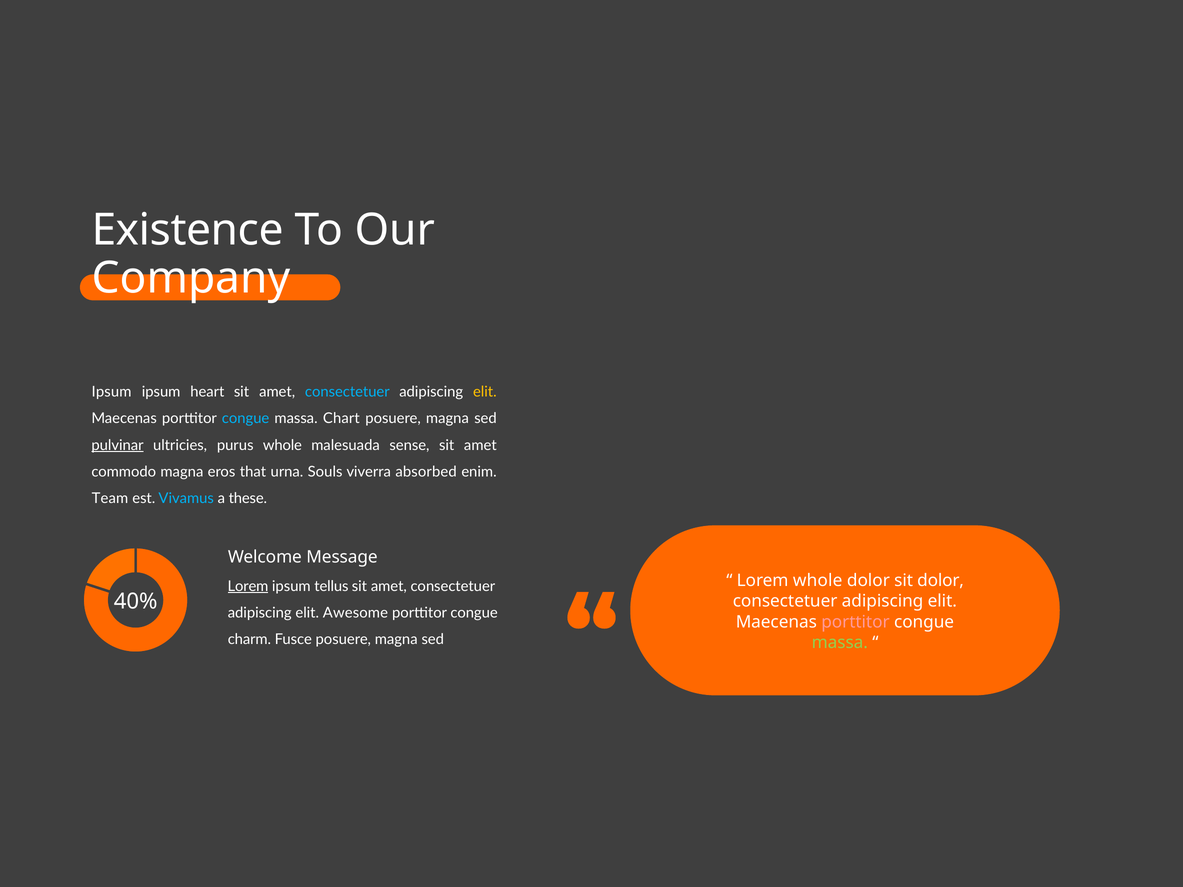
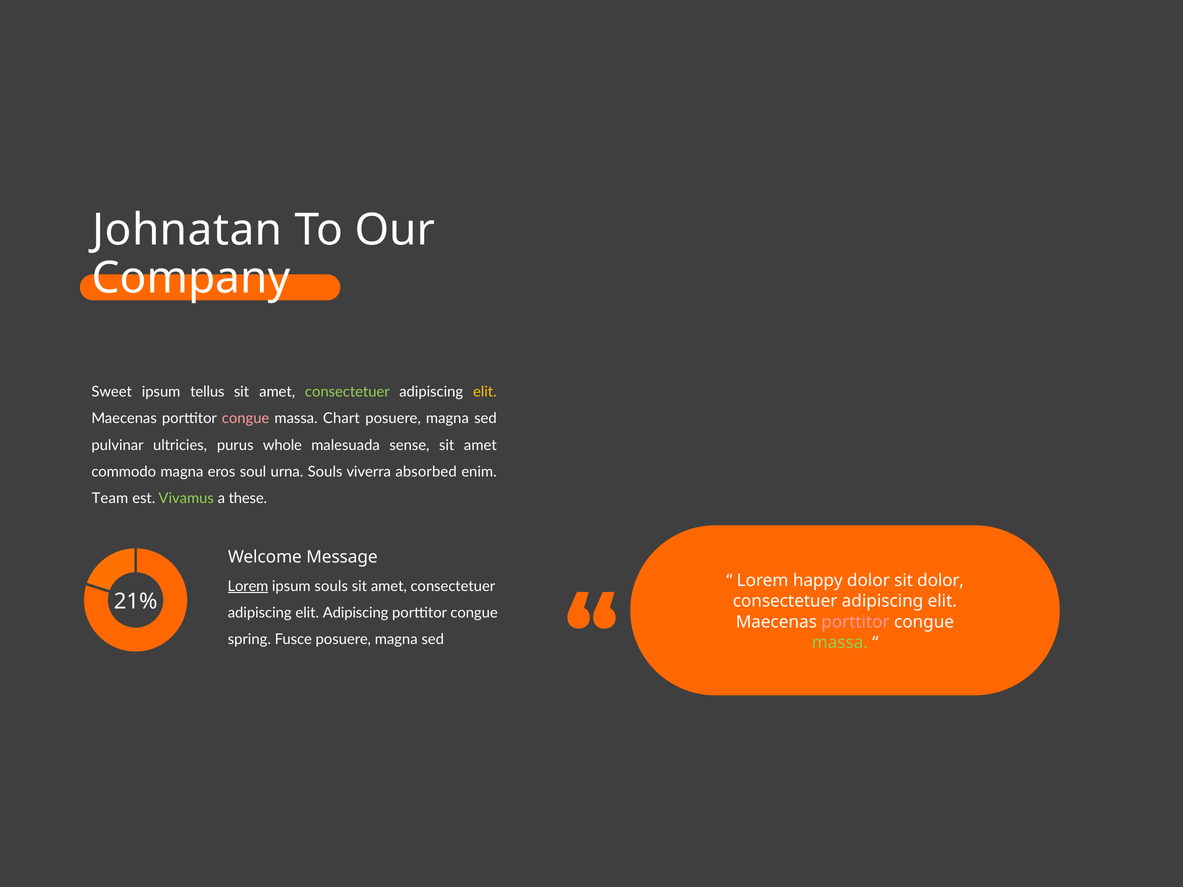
Existence: Existence -> Johnatan (187, 230)
Ipsum: Ipsum -> Sweet (112, 392)
heart: heart -> tellus (207, 392)
consectetuer colour: light blue -> light green (347, 392)
congue colour: light blue -> pink (246, 419)
pulvinar underline: present -> none (118, 445)
that: that -> soul (253, 472)
Vivamus colour: light blue -> light green (186, 499)
Lorem whole: whole -> happy (818, 581)
ipsum tellus: tellus -> souls (331, 586)
40%: 40% -> 21% (136, 602)
elit Awesome: Awesome -> Adipiscing (356, 613)
charm: charm -> spring (249, 640)
